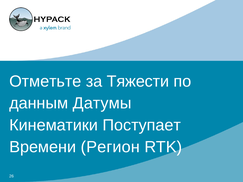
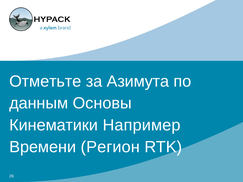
Тяжести: Тяжести -> Азимута (138, 81)
Датумы: Датумы -> Основы (102, 103)
Поступает: Поступает -> Например (142, 125)
